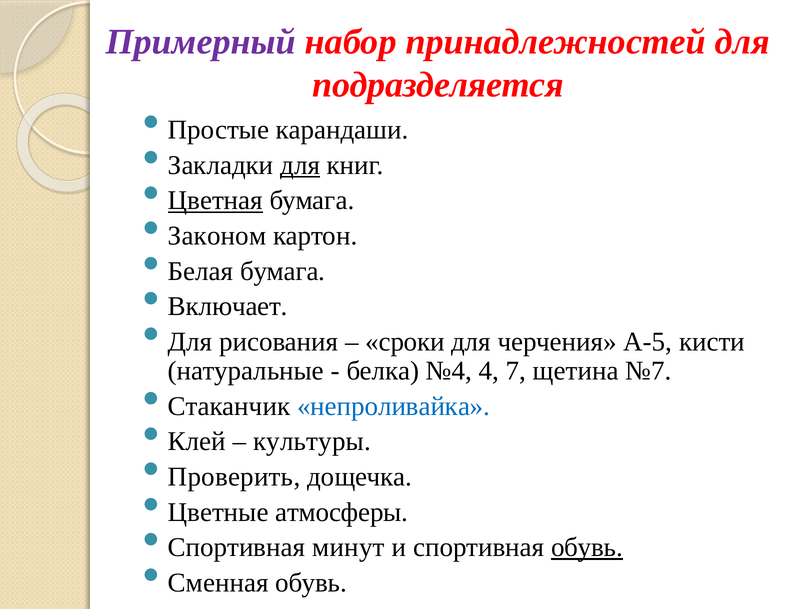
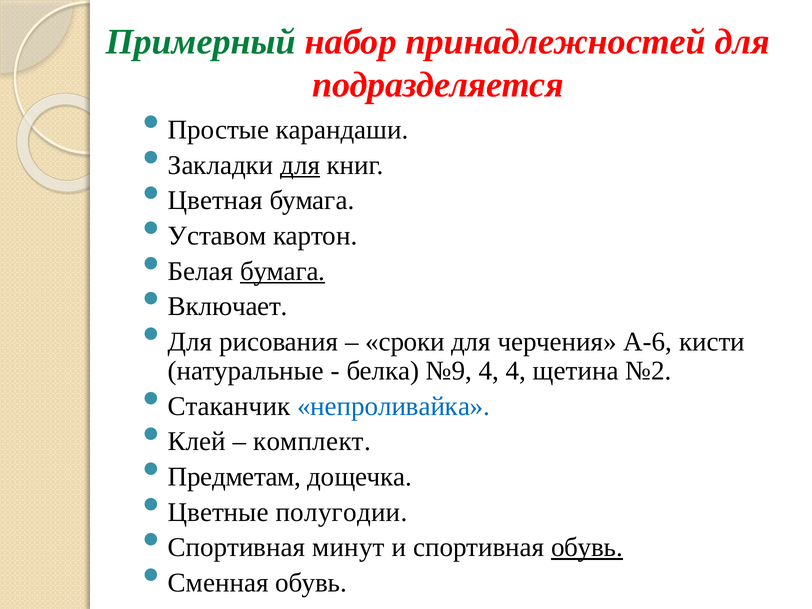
Примерный colour: purple -> green (201, 42)
Цветная underline: present -> none (215, 201)
Законом: Законом -> Уставом (217, 236)
бумага underline: none -> present (283, 271)
А-5: А-5 -> А-6 (648, 342)
№4: №4 -> №9 (449, 371)
4 7: 7 -> 4 (516, 371)
№7: №7 -> №2 (648, 371)
культуры: культуры -> комплект (312, 442)
Проверить: Проверить -> Предметам (234, 477)
атмосферы: атмосферы -> полугодии (342, 512)
